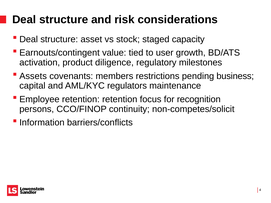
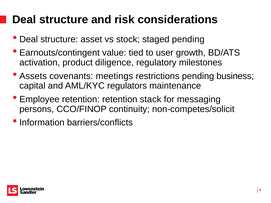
staged capacity: capacity -> pending (188, 39)
members: members -> meetings (114, 76)
focus: focus -> stack (151, 99)
recognition: recognition -> messaging (199, 99)
